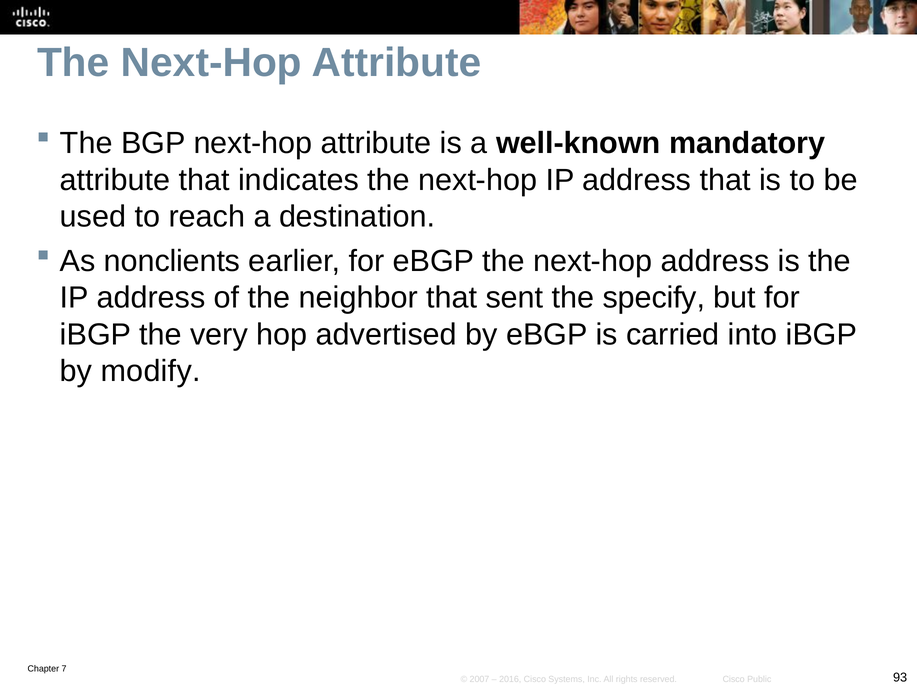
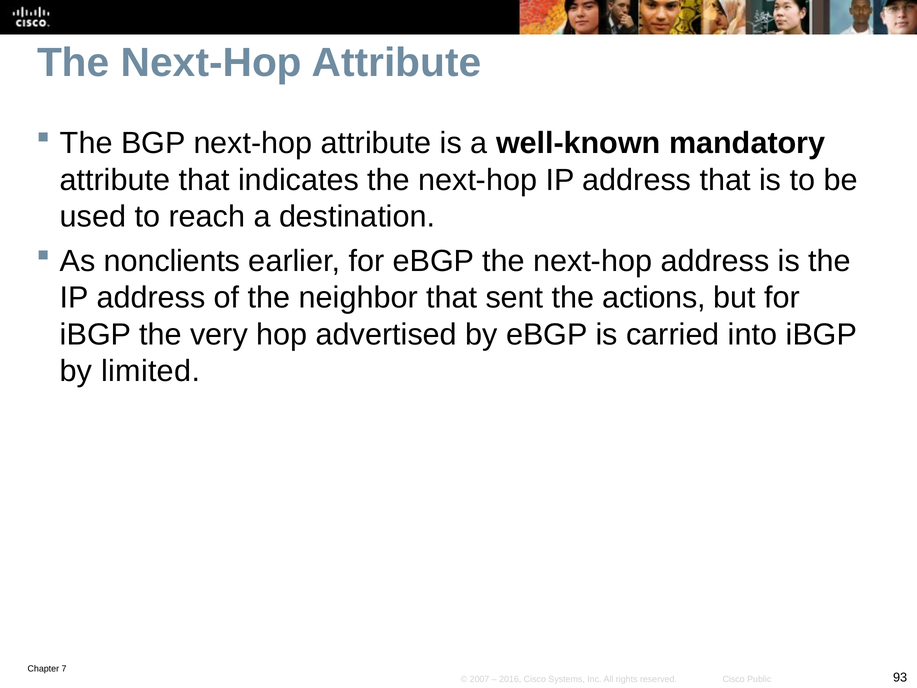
specify: specify -> actions (654, 298)
modify: modify -> limited (151, 371)
